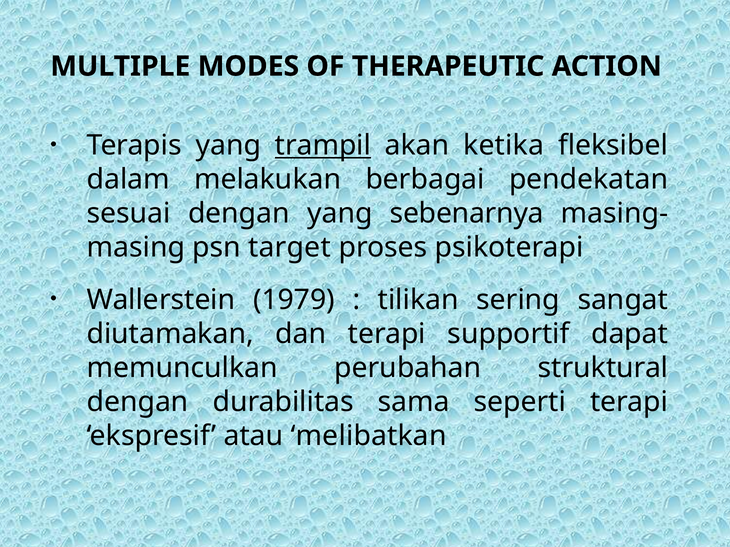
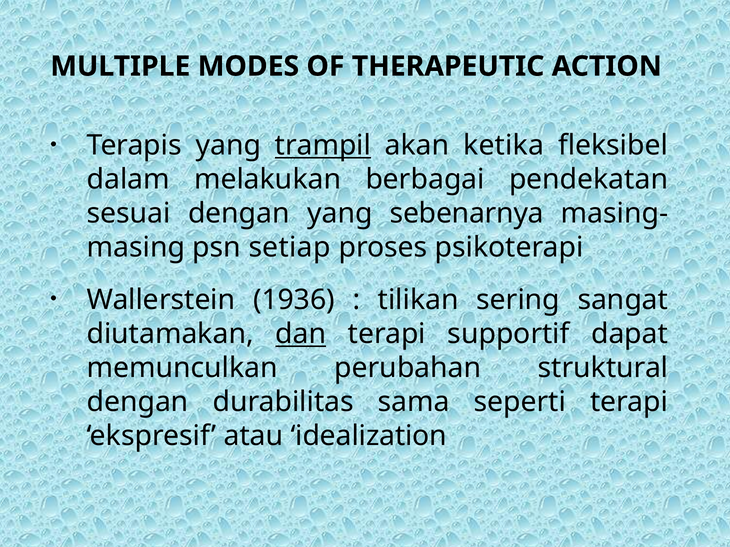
target: target -> setiap (290, 248)
1979: 1979 -> 1936 (294, 300)
dan underline: none -> present (301, 334)
melibatkan: melibatkan -> idealization (369, 436)
